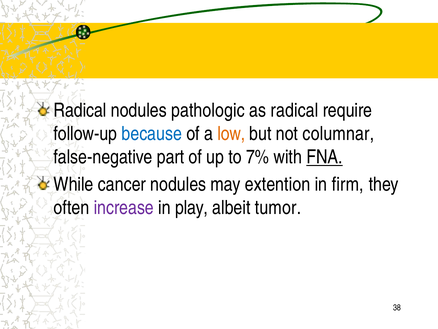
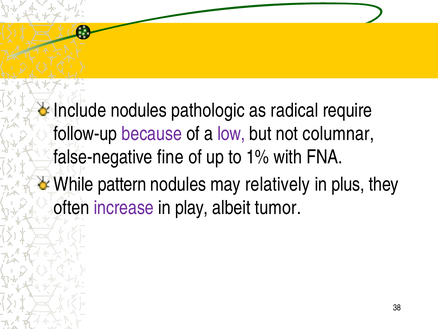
Radical: Radical -> Include (80, 110)
because colour: blue -> purple (152, 133)
low colour: orange -> purple (231, 133)
part: part -> fine (170, 157)
7%: 7% -> 1% (258, 157)
FNA underline: present -> none (325, 157)
cancer: cancer -> pattern (122, 184)
extention: extention -> relatively (277, 184)
firm: firm -> plus (348, 184)
